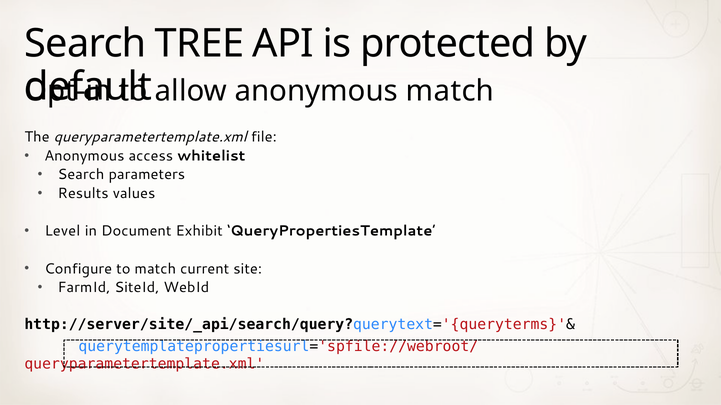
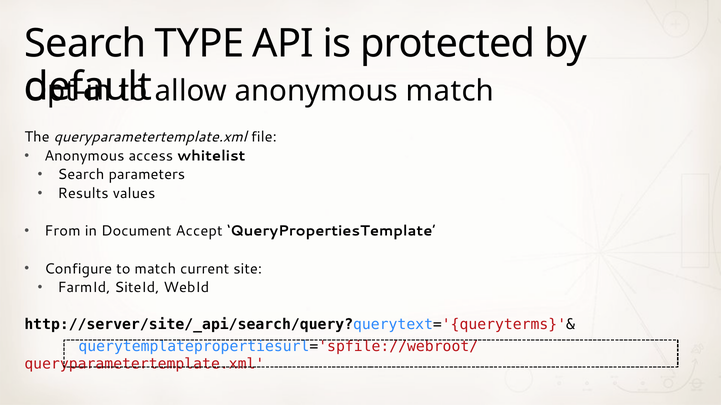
TREE: TREE -> TYPE (200, 44)
Level: Level -> From (62, 231)
Exhibit: Exhibit -> Accept (199, 231)
